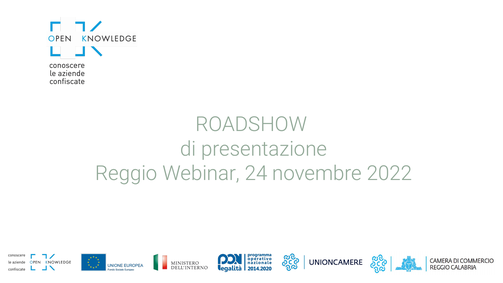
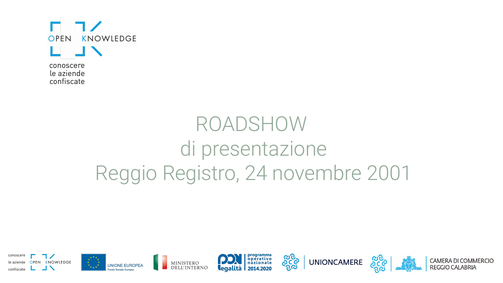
Webinar: Webinar -> Registro (201, 173)
2022: 2022 -> 2001 (389, 173)
